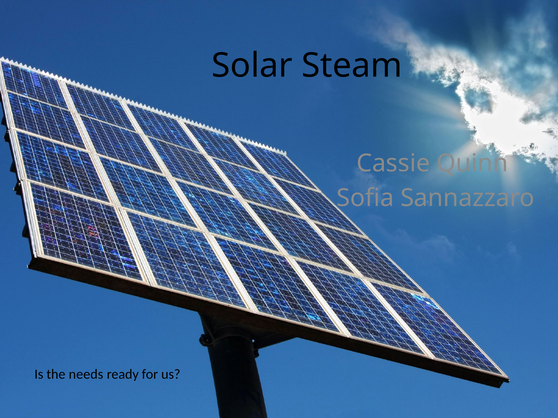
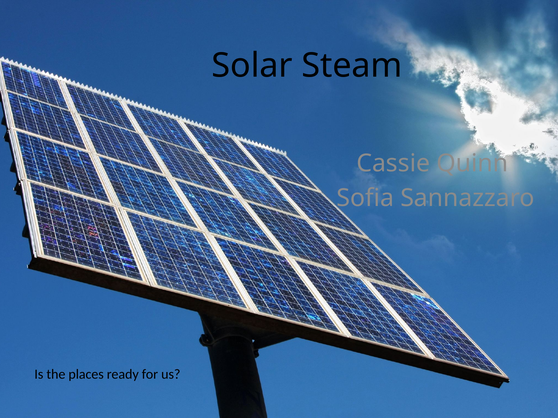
needs: needs -> places (86, 375)
